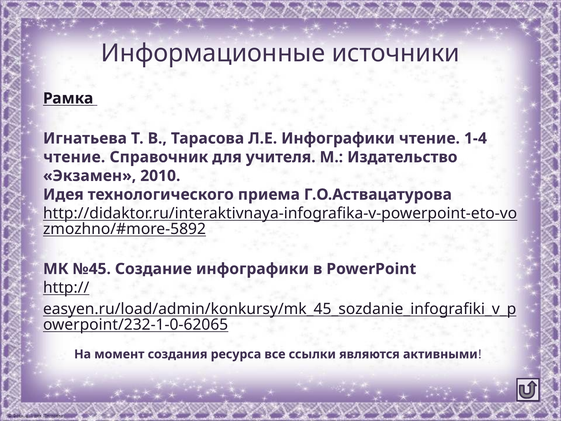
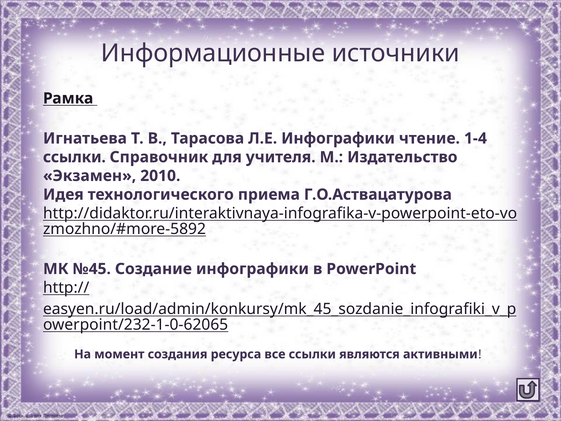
чтение: чтение -> ссылки (74, 157)
